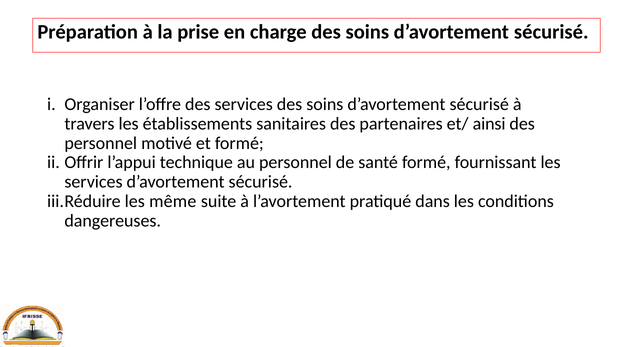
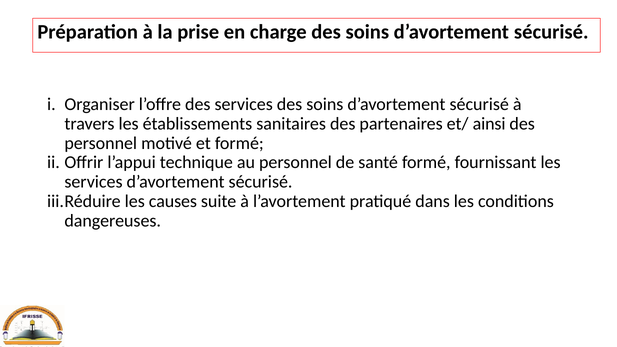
même: même -> causes (173, 201)
